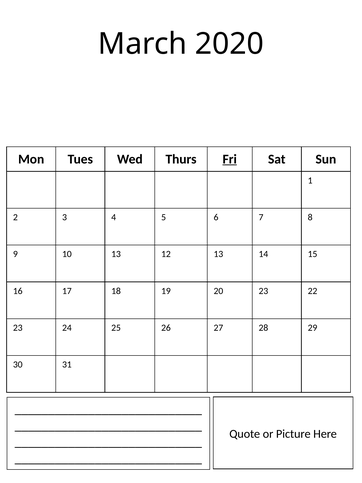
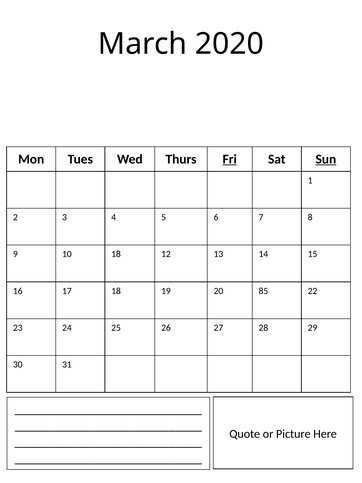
Sun underline: none -> present (326, 159)
10 13: 13 -> 18 (116, 254)
20 23: 23 -> 85 (263, 291)
